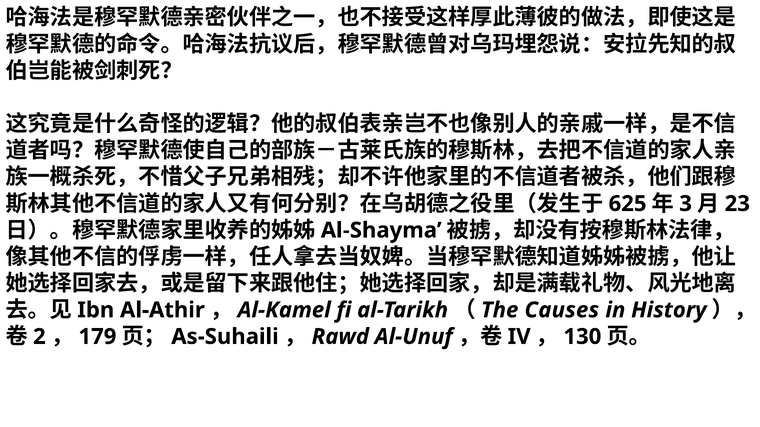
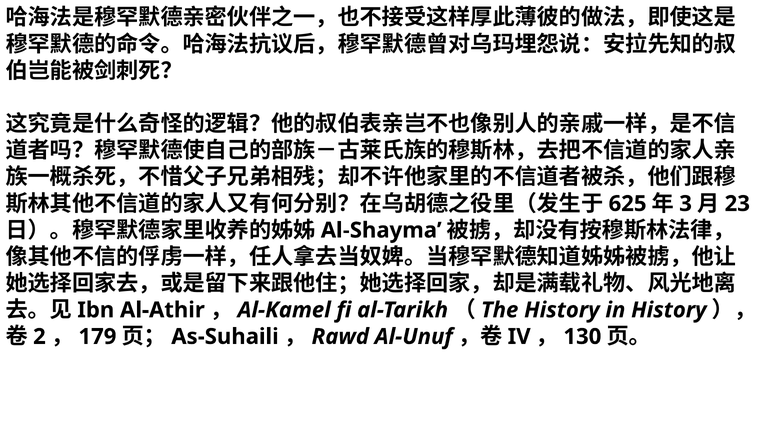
Causes: Causes -> History (562, 310)
